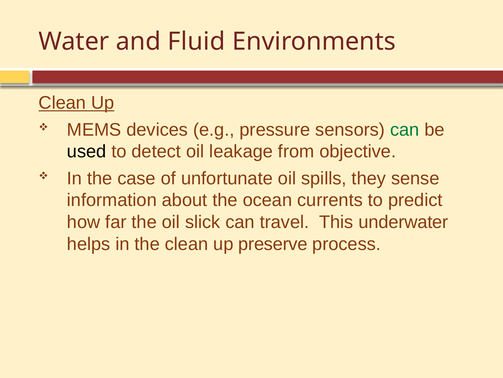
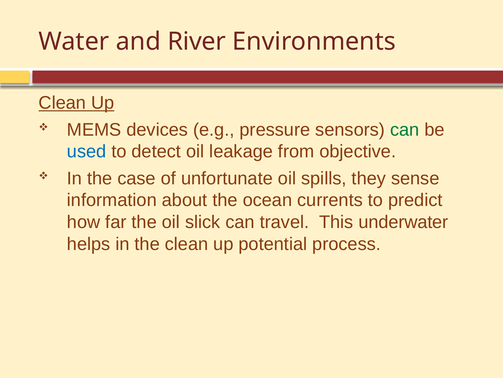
Fluid: Fluid -> River (197, 42)
used colour: black -> blue (87, 151)
preserve: preserve -> potential (273, 244)
